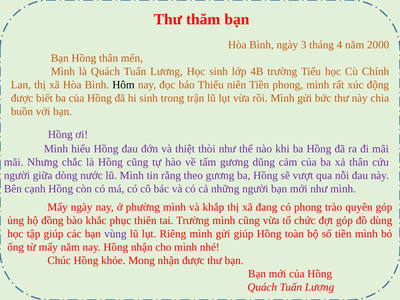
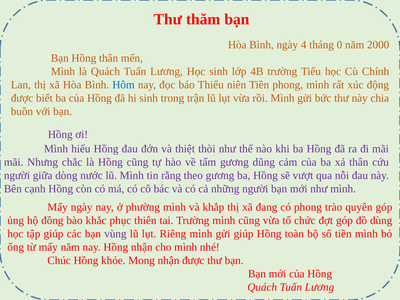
3: 3 -> 4 (304, 45)
4: 4 -> 0 (340, 45)
Hôm colour: black -> blue (123, 85)
